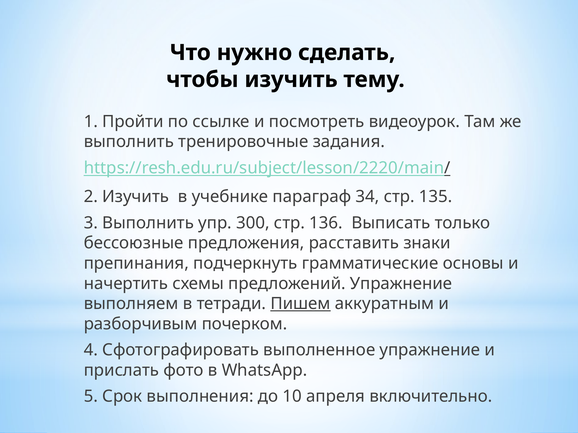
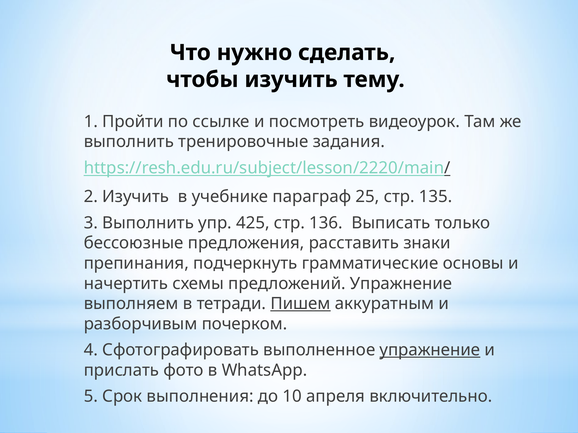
34: 34 -> 25 (367, 197)
300: 300 -> 425 (253, 223)
упражнение underline: none -> present (430, 350)
